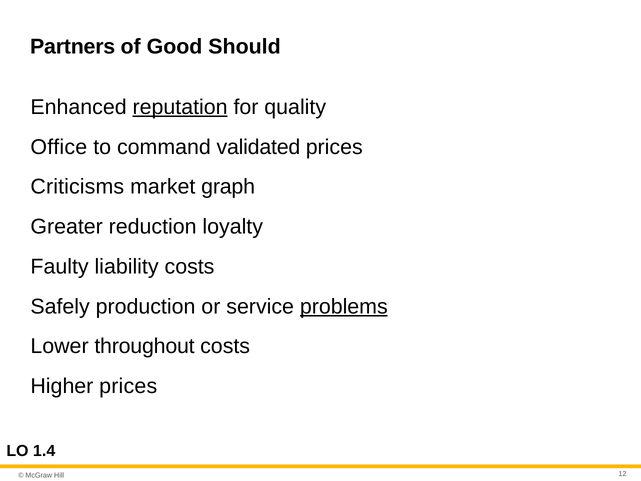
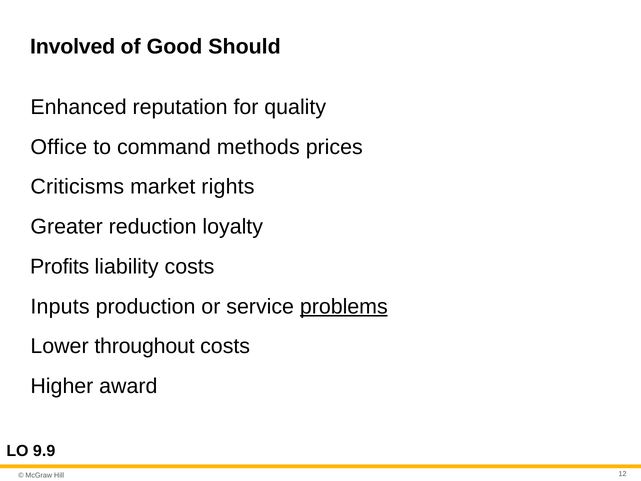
Partners: Partners -> Involved (73, 47)
reputation underline: present -> none (180, 107)
validated: validated -> methods (258, 147)
graph: graph -> rights (228, 187)
Faulty: Faulty -> Profits (60, 267)
Safely: Safely -> Inputs (60, 306)
Higher prices: prices -> award (128, 386)
1.4: 1.4 -> 9.9 (44, 451)
